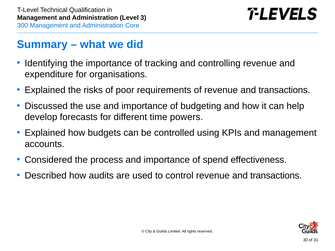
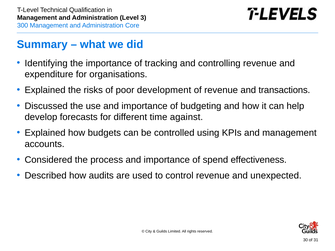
requirements: requirements -> development (164, 90)
powers: powers -> against (186, 117)
control revenue and transactions: transactions -> unexpected (276, 176)
